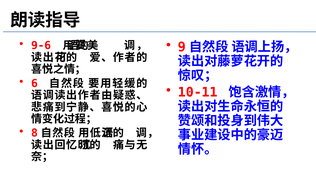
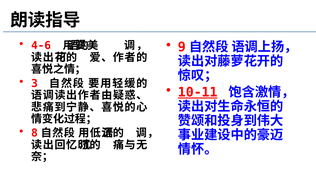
9-6: 9-6 -> 4-6 (41, 46)
6: 6 -> 3 (34, 83)
10-11 underline: none -> present (198, 92)
